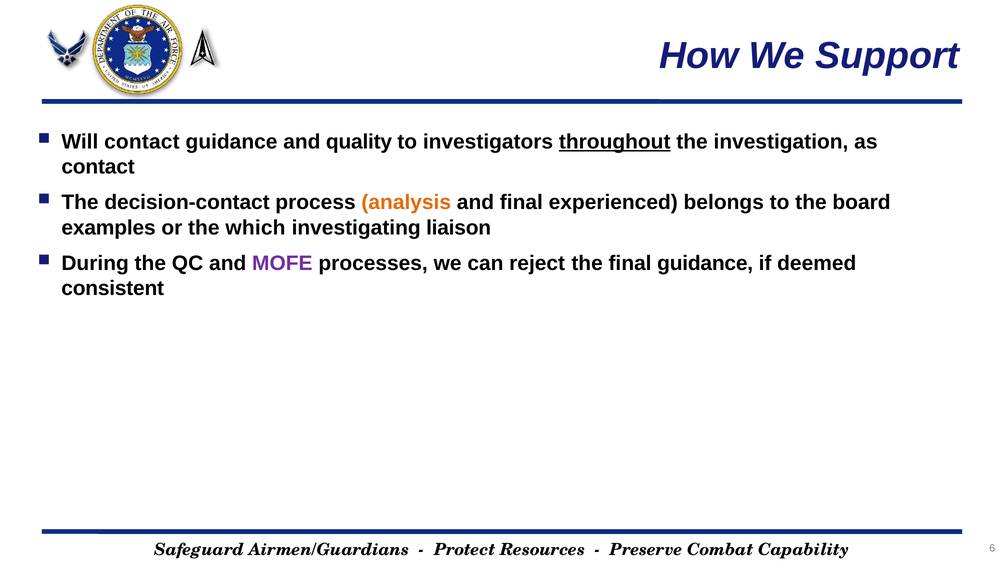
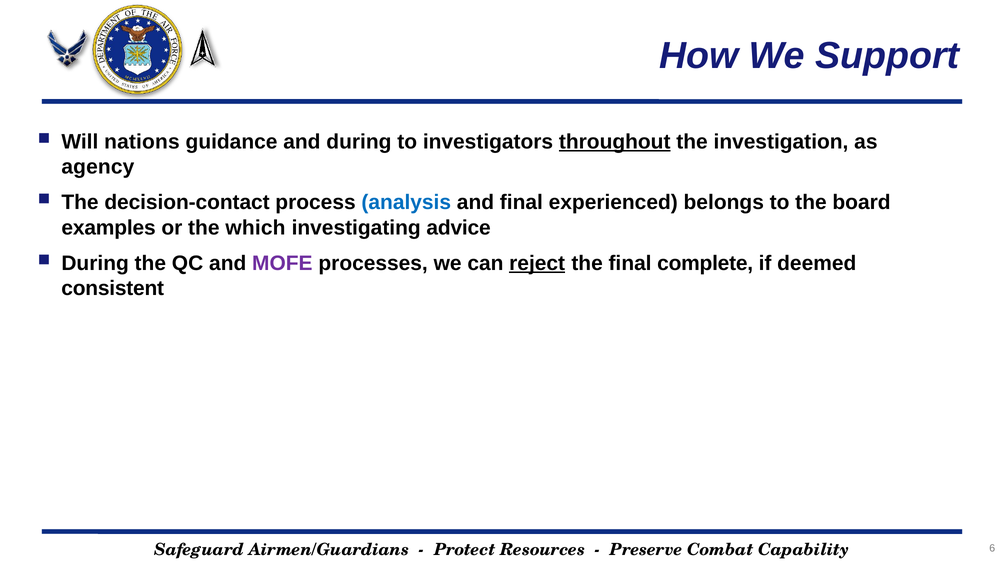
Will contact: contact -> nations (142, 142)
and quality: quality -> during (359, 142)
contact: contact -> agency (98, 167)
analysis colour: orange -> blue (406, 202)
liaison: liaison -> advice (459, 227)
reject underline: none -> present (537, 263)
final guidance: guidance -> complete (705, 263)
